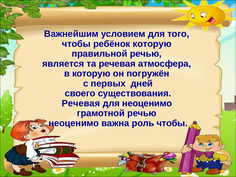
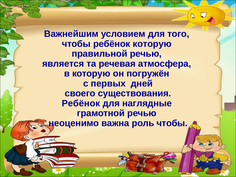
Речевая: Речевая -> Ребёнок (81, 103)
для неоценимо: неоценимо -> наглядные (147, 103)
